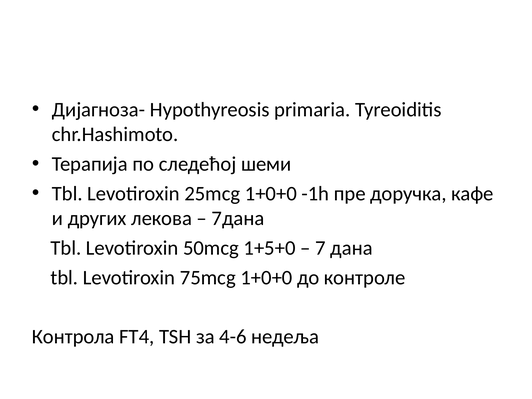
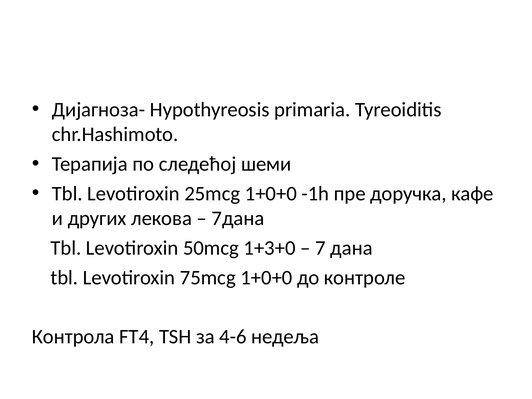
1+5+0: 1+5+0 -> 1+3+0 (270, 248)
